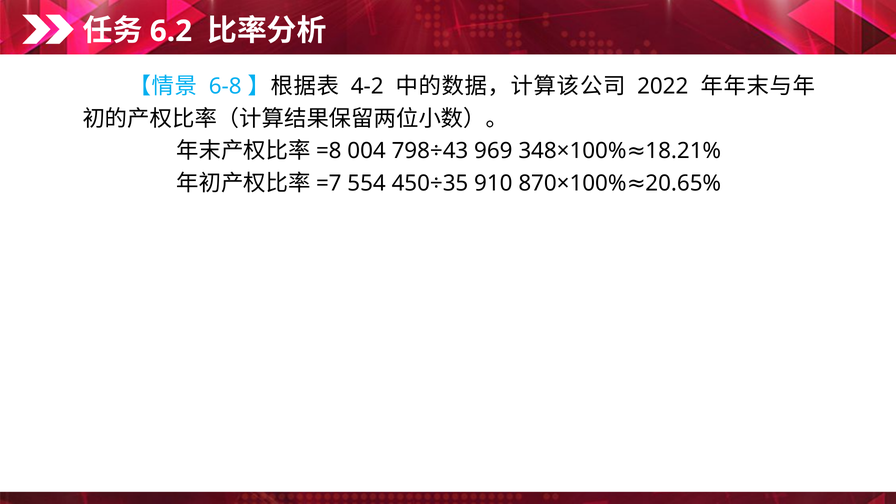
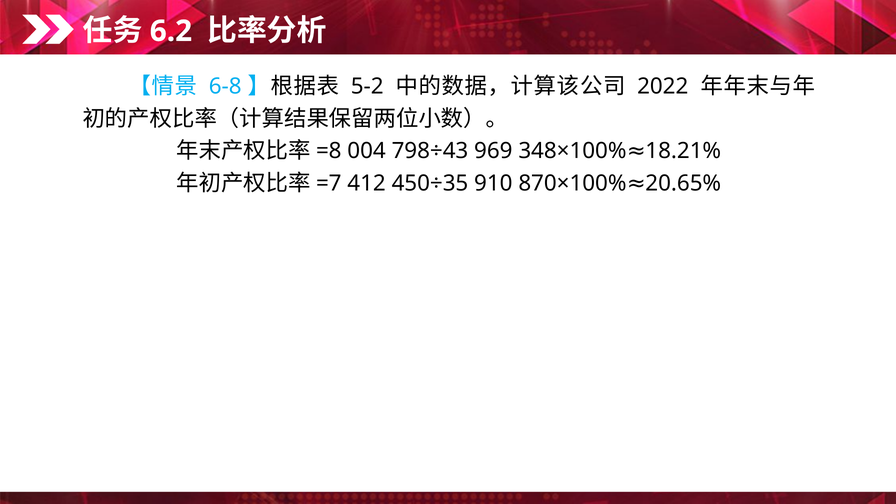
4-2: 4-2 -> 5-2 (367, 87)
554: 554 -> 412 (367, 183)
